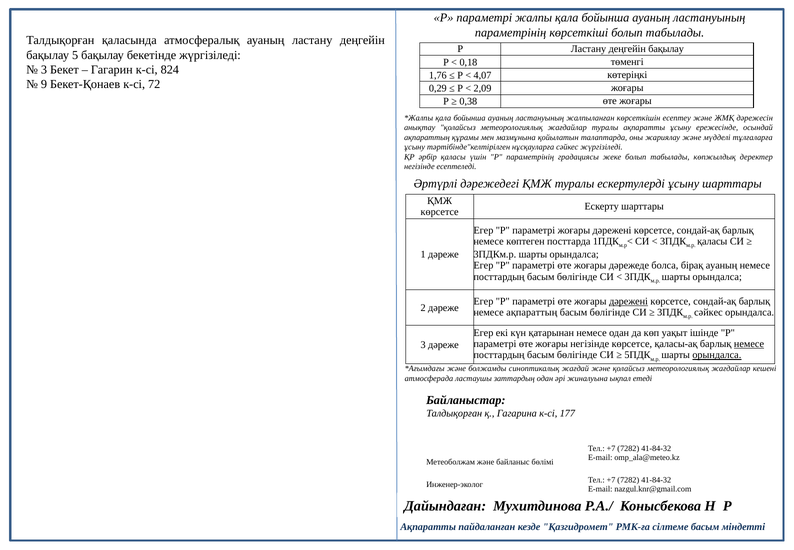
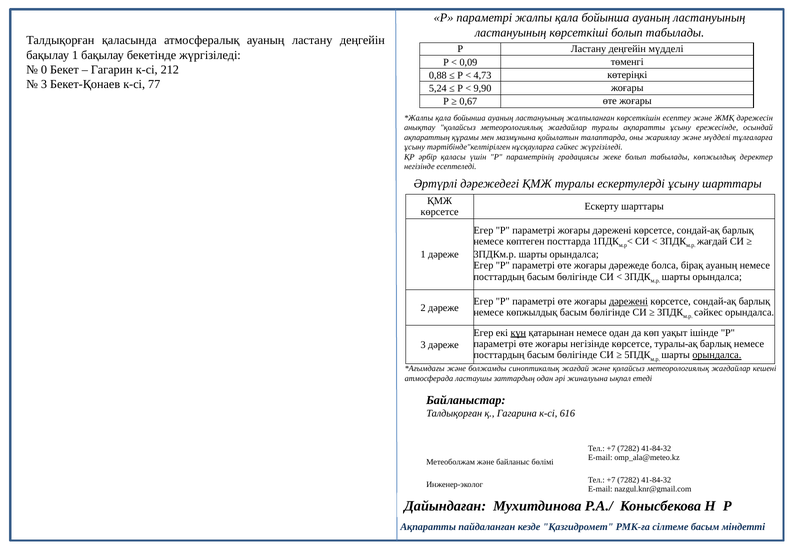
параметрінің: параметрінің -> ластануының (511, 33)
Р Ластану деңгейін бақылау: бақылау -> мүдделі (666, 49)
бақылау 5: 5 -> 1 (75, 55)
0,18: 0,18 -> 0,09 (468, 62)
3: 3 -> 0 (44, 70)
824: 824 -> 212 (170, 70)
1,76: 1,76 -> 0,88 (438, 75)
4,07: 4,07 -> 4,73 (483, 75)
9: 9 -> 3 (44, 84)
72: 72 -> 77 (154, 84)
0,29: 0,29 -> 5,24 (438, 88)
2,09: 2,09 -> 9,90 (483, 88)
0,38: 0,38 -> 0,67 (468, 101)
қаласы: қаласы -> жағдай (712, 241)
немесе ақпараттың: ақпараттың -> көпжылдық (532, 312)
күн underline: none -> present (518, 332)
қаласы-ақ: қаласы-ақ -> туралы-ақ (676, 344)
немесе underline: present -> none (749, 344)
177: 177 -> 616 (567, 413)
